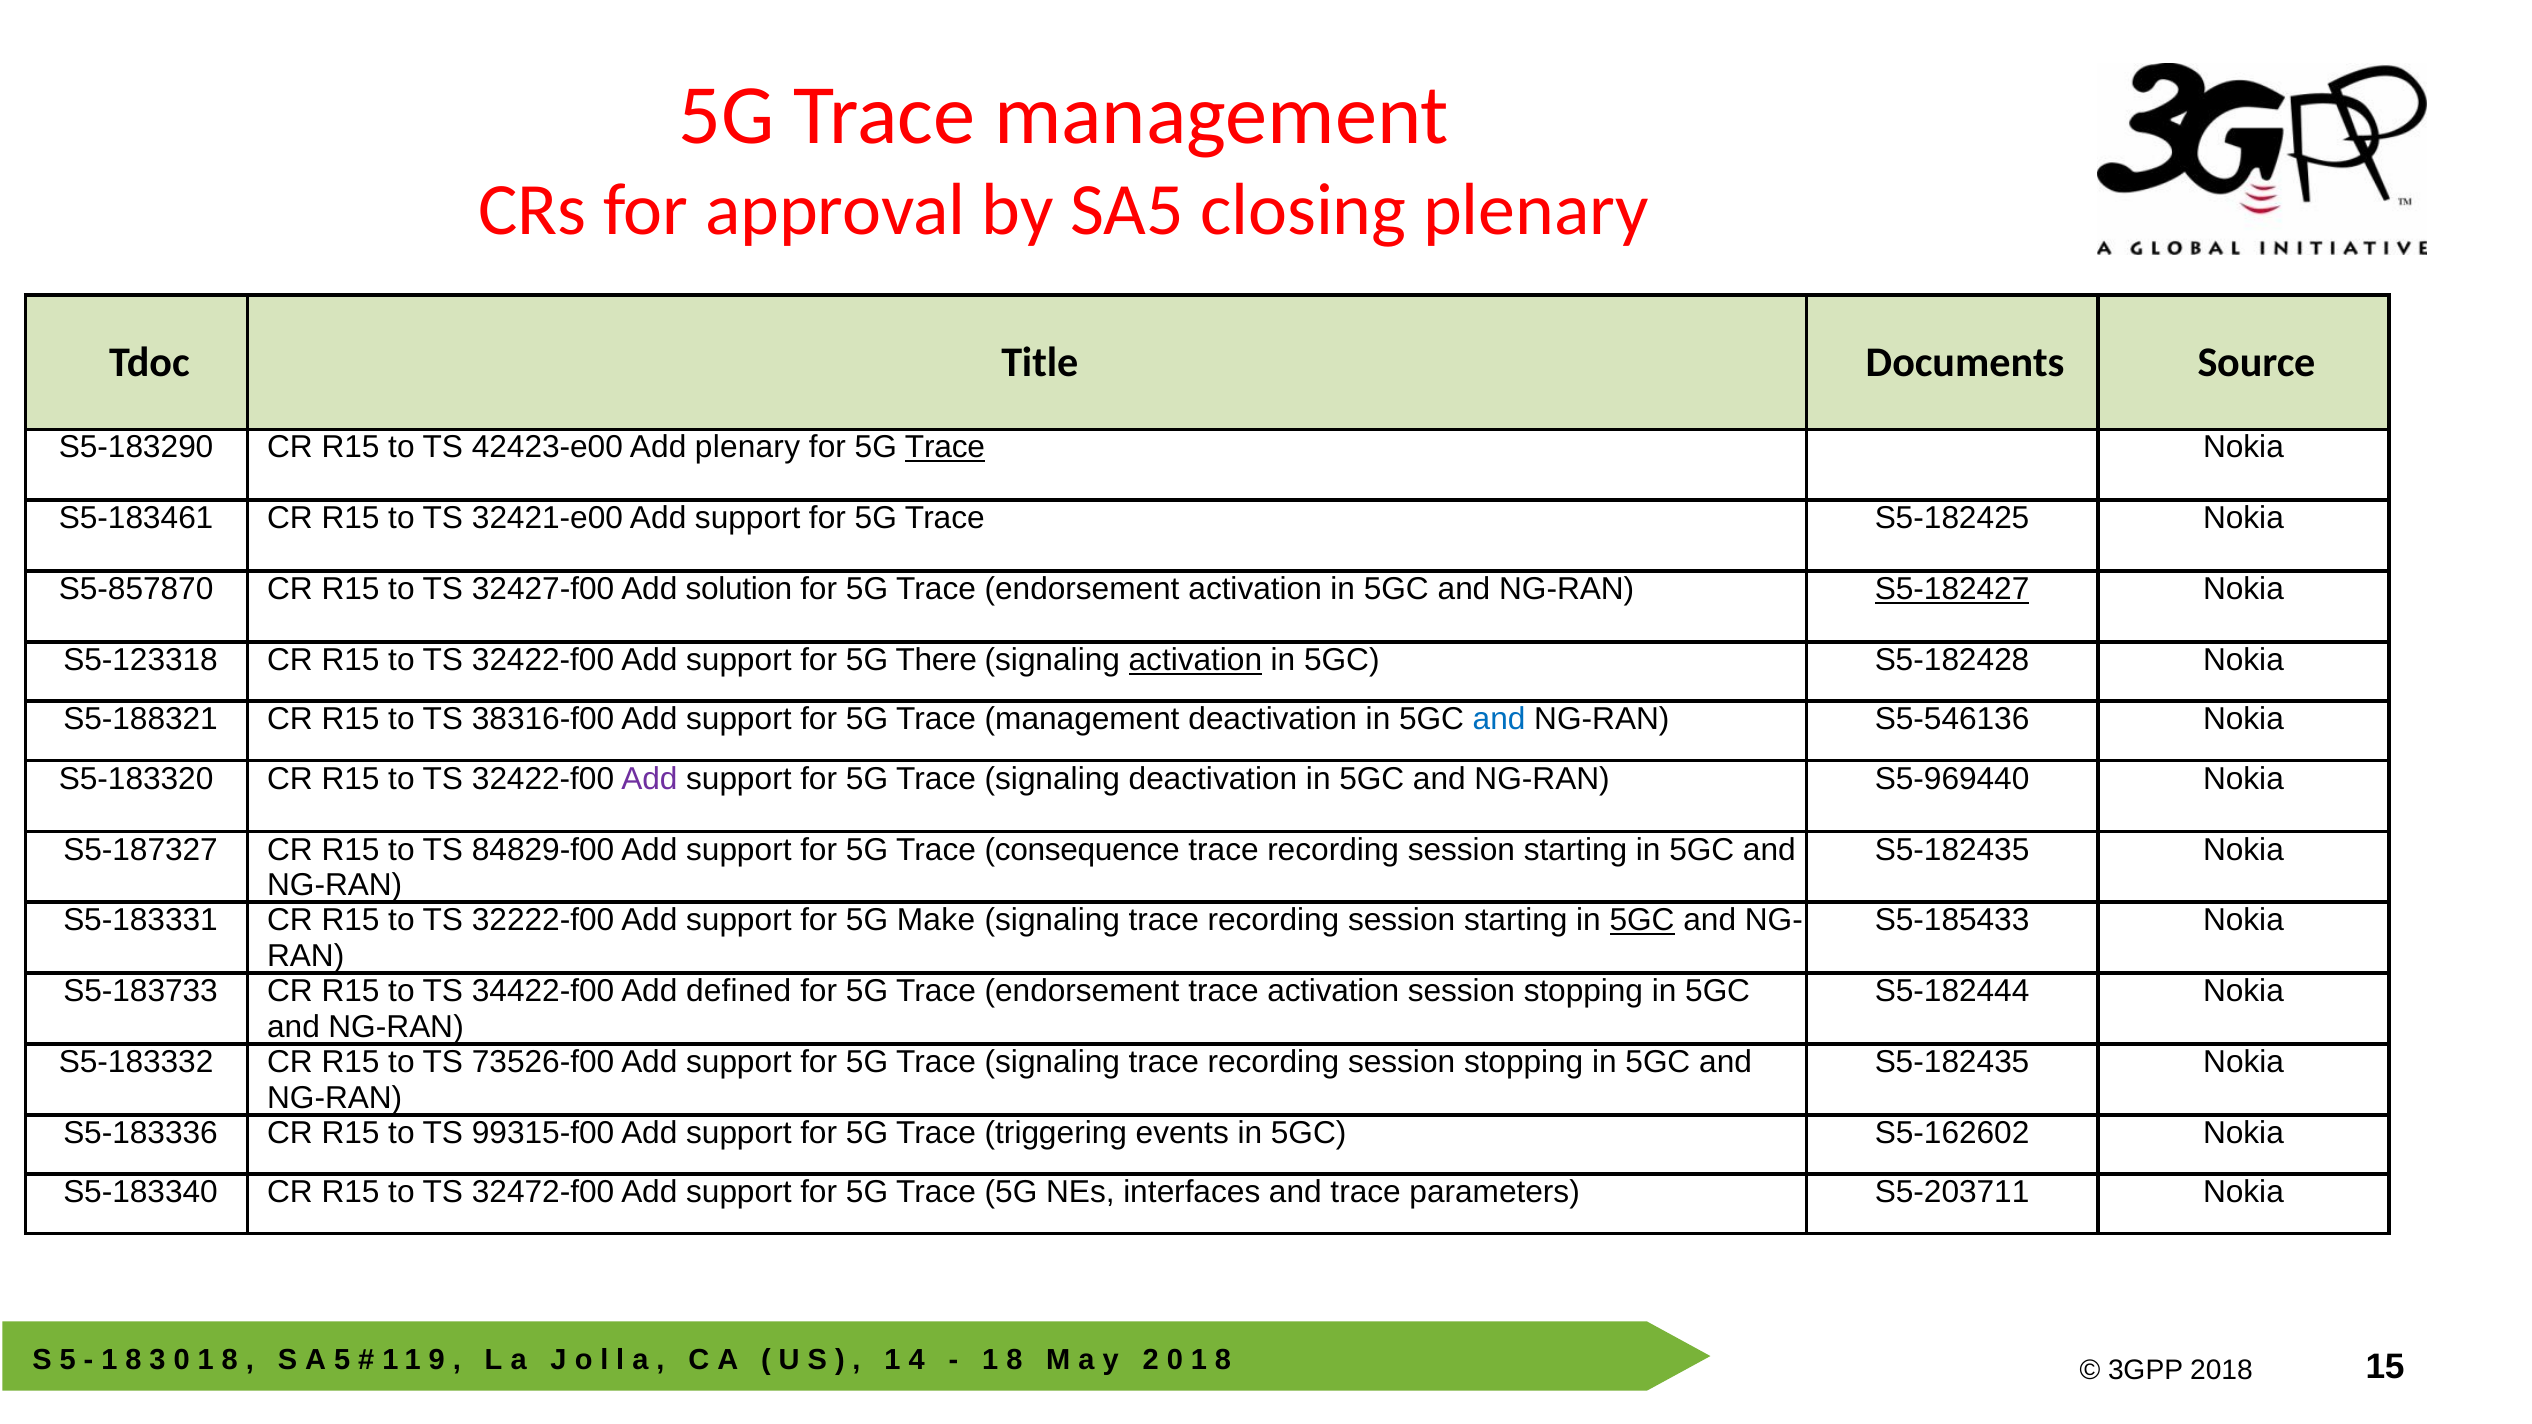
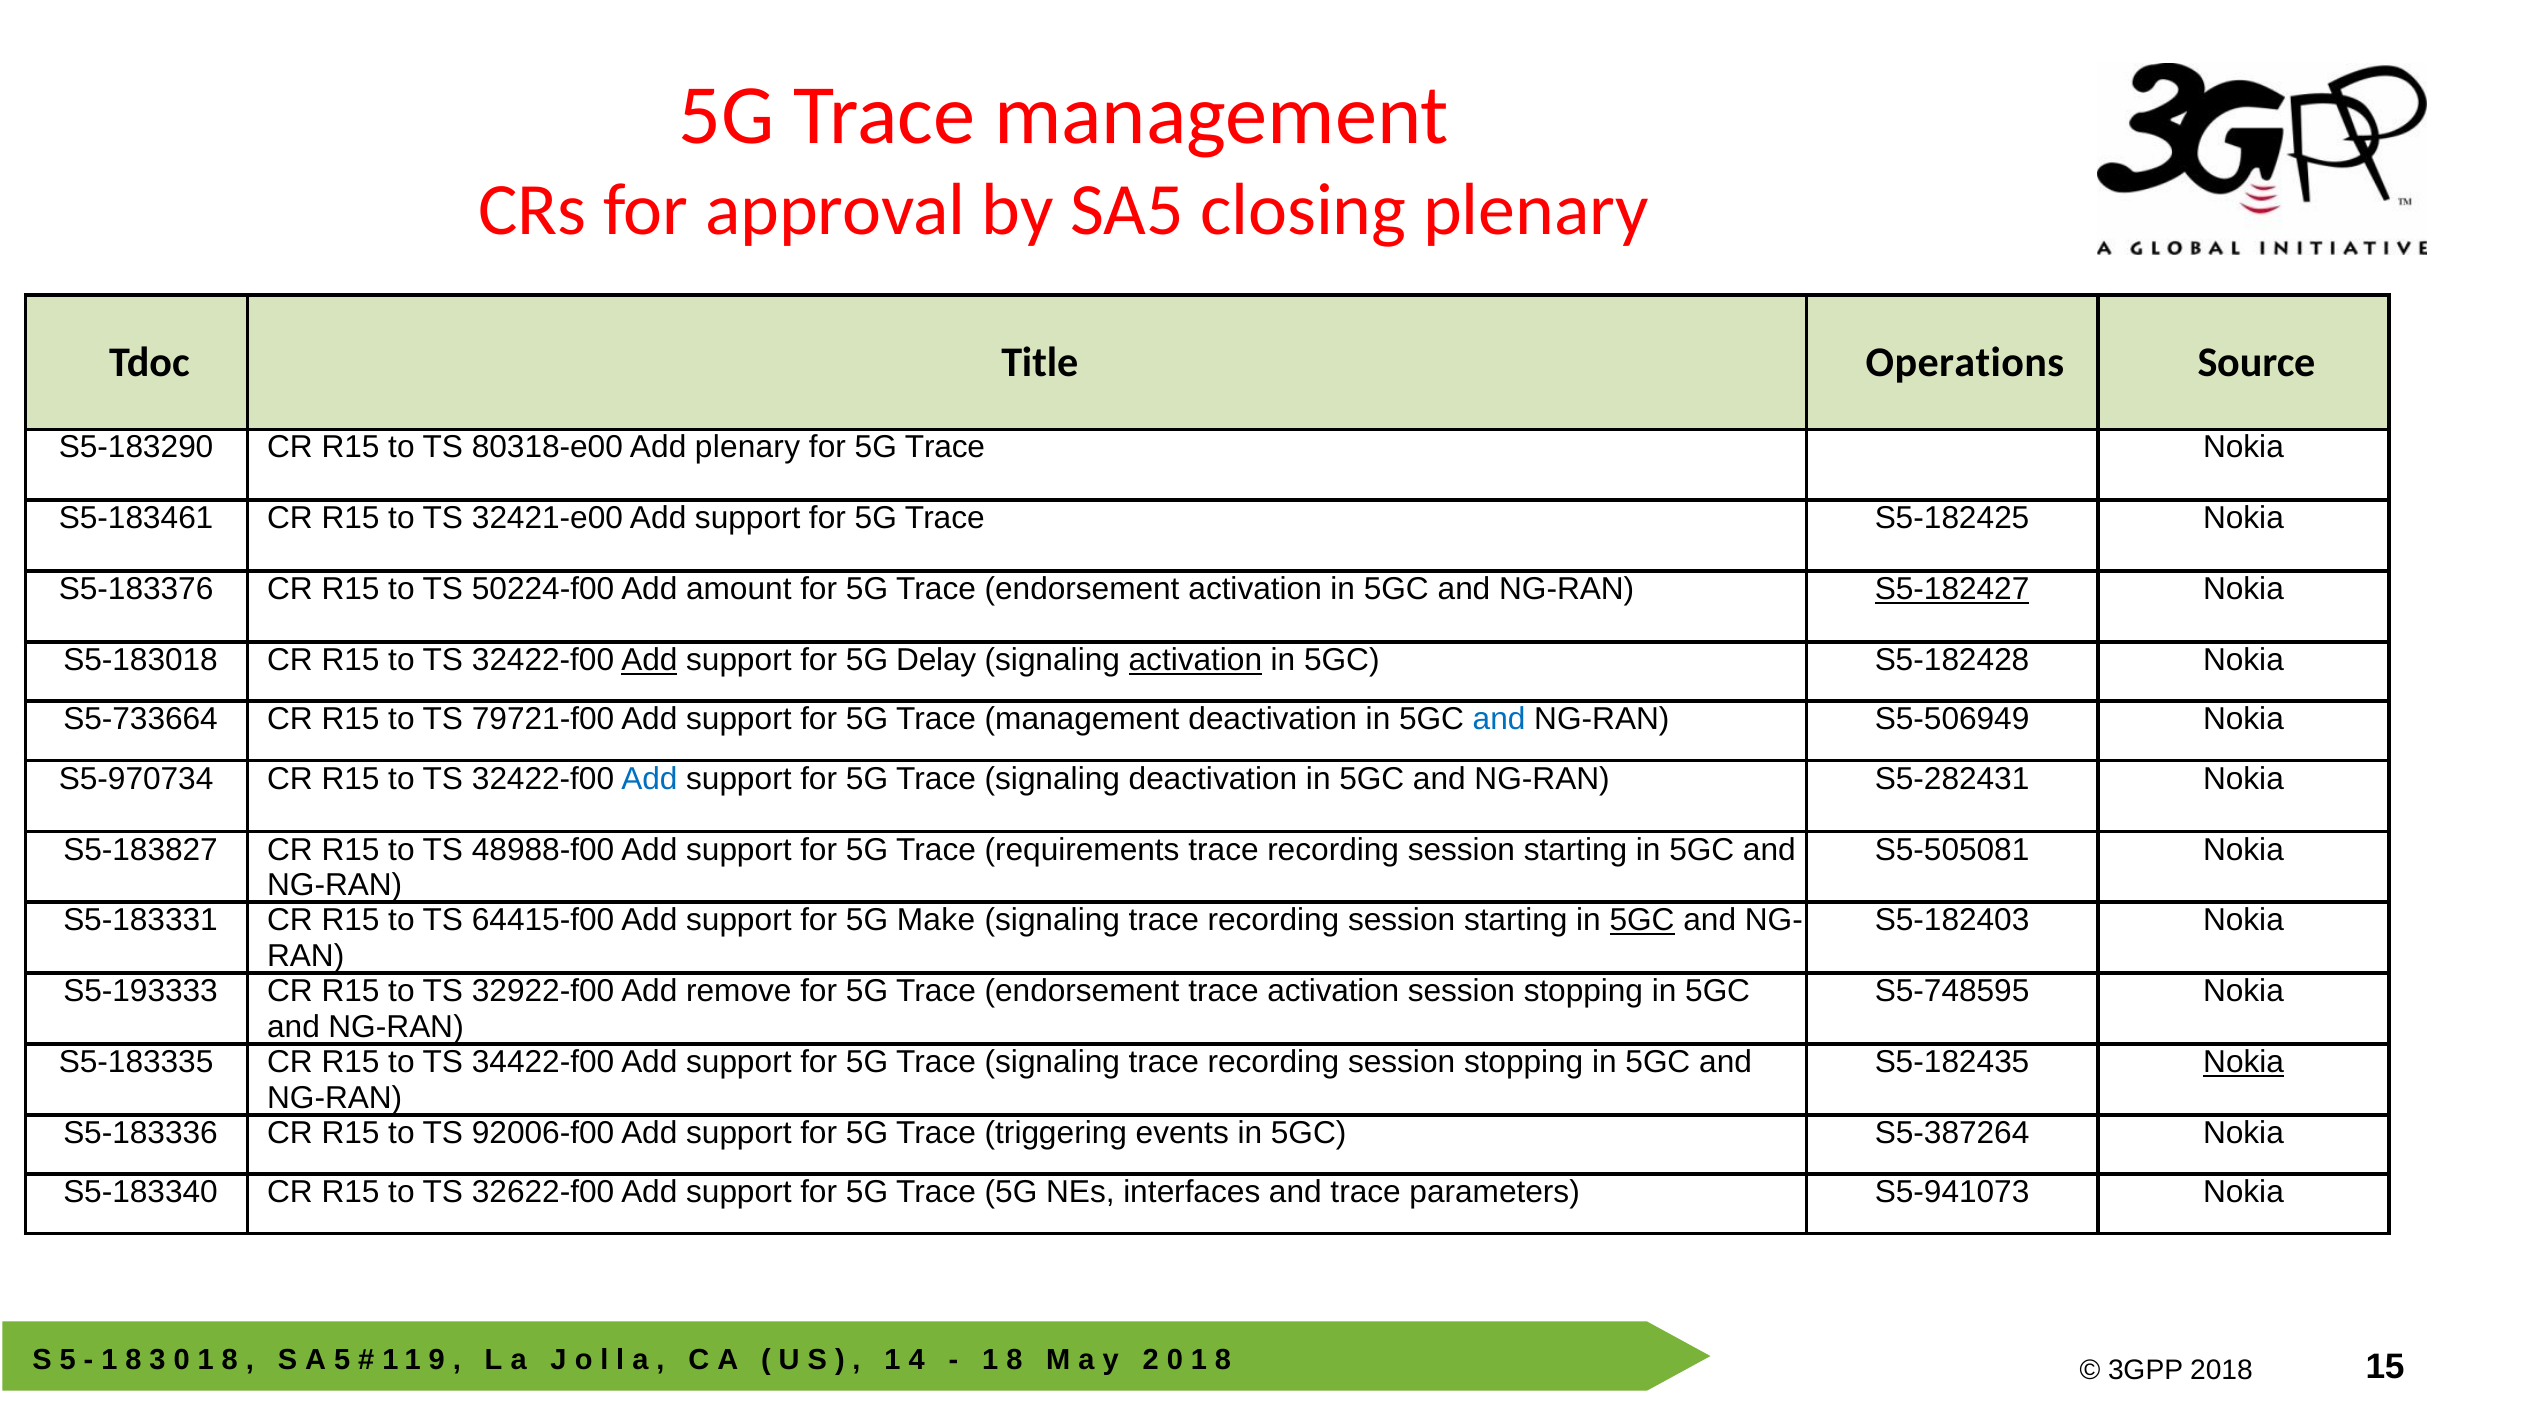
Documents: Documents -> Operations (1965, 363)
42423-e00: 42423-e00 -> 80318-e00 (547, 448)
Trace underline: present -> none (945, 448)
S5‑857870: S5‑857870 -> S5‑183376 (136, 590)
32427-f00: 32427-f00 -> 50224-f00 (543, 590)
solution: solution -> amount (739, 590)
S5‑123318: S5‑123318 -> S5‑183018 (141, 660)
Add underline: none -> present (649, 660)
There: There -> Delay (936, 660)
S5‑188321: S5‑188321 -> S5‑733664 (141, 720)
38316-f00: 38316-f00 -> 79721-f00 (543, 720)
S5-546136: S5-546136 -> S5-506949 (1952, 720)
S5‑183320: S5‑183320 -> S5‑970734 (136, 779)
Add colour: purple -> blue (649, 779)
S5-969440: S5-969440 -> S5-282431 (1952, 779)
S5‑187327: S5‑187327 -> S5‑183827 (141, 850)
84829-f00: 84829-f00 -> 48988-f00 (543, 850)
consequence: consequence -> requirements (1082, 850)
S5-182435: S5-182435 -> S5-505081 (1952, 850)
32222-f00: 32222-f00 -> 64415-f00 (543, 921)
S5-185433: S5-185433 -> S5-182403 (1952, 921)
S5‑183733: S5‑183733 -> S5‑193333 (141, 992)
34422-f00: 34422-f00 -> 32922-f00 (543, 992)
defined: defined -> remove (739, 992)
S5-182444: S5-182444 -> S5-748595 (1952, 992)
S5‑183332: S5‑183332 -> S5‑183335 (136, 1063)
73526-f00: 73526-f00 -> 34422-f00 (543, 1063)
Nokia underline: none -> present (2244, 1063)
99315-f00: 99315-f00 -> 92006-f00 (543, 1134)
S5-162602: S5-162602 -> S5-387264 (1952, 1134)
32472-f00: 32472-f00 -> 32622-f00 (543, 1193)
S5-203711: S5-203711 -> S5-941073 (1952, 1193)
